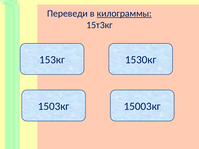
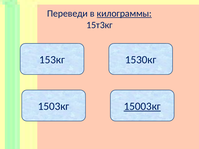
15003кг underline: none -> present (142, 106)
